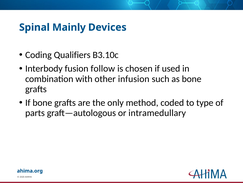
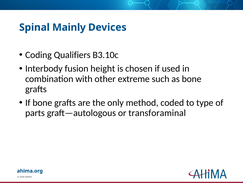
follow: follow -> height (103, 68)
infusion: infusion -> extreme (134, 79)
intramedullary: intramedullary -> transforaminal (157, 113)
